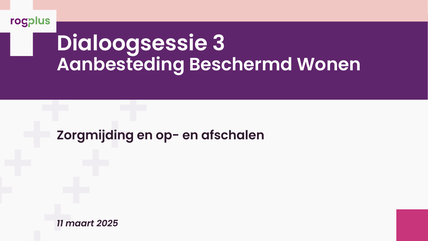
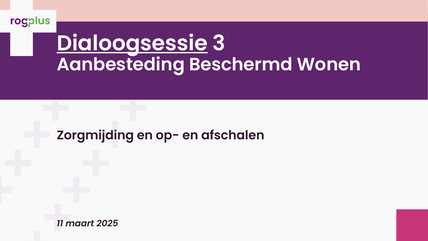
Dialoogsessie underline: none -> present (132, 43)
